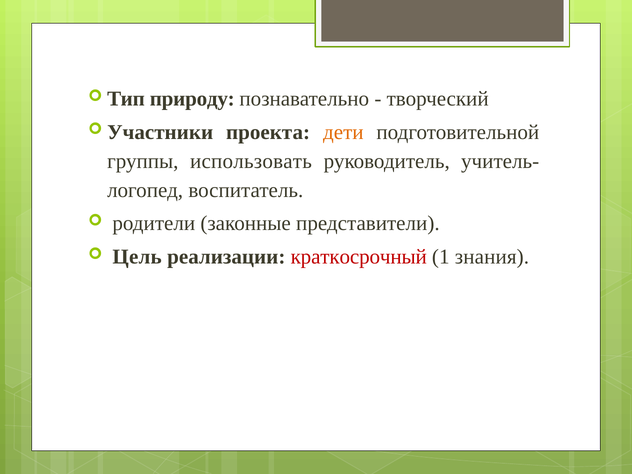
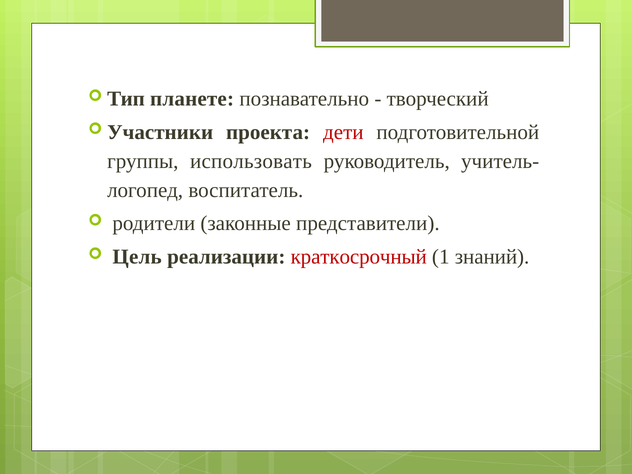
природу: природу -> планете (192, 99)
дети colour: orange -> red (343, 132)
знания: знания -> знаний (492, 257)
